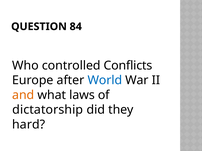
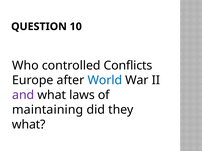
84: 84 -> 10 (76, 27)
and colour: orange -> purple (23, 95)
dictatorship: dictatorship -> maintaining (48, 110)
hard: hard -> what (29, 125)
